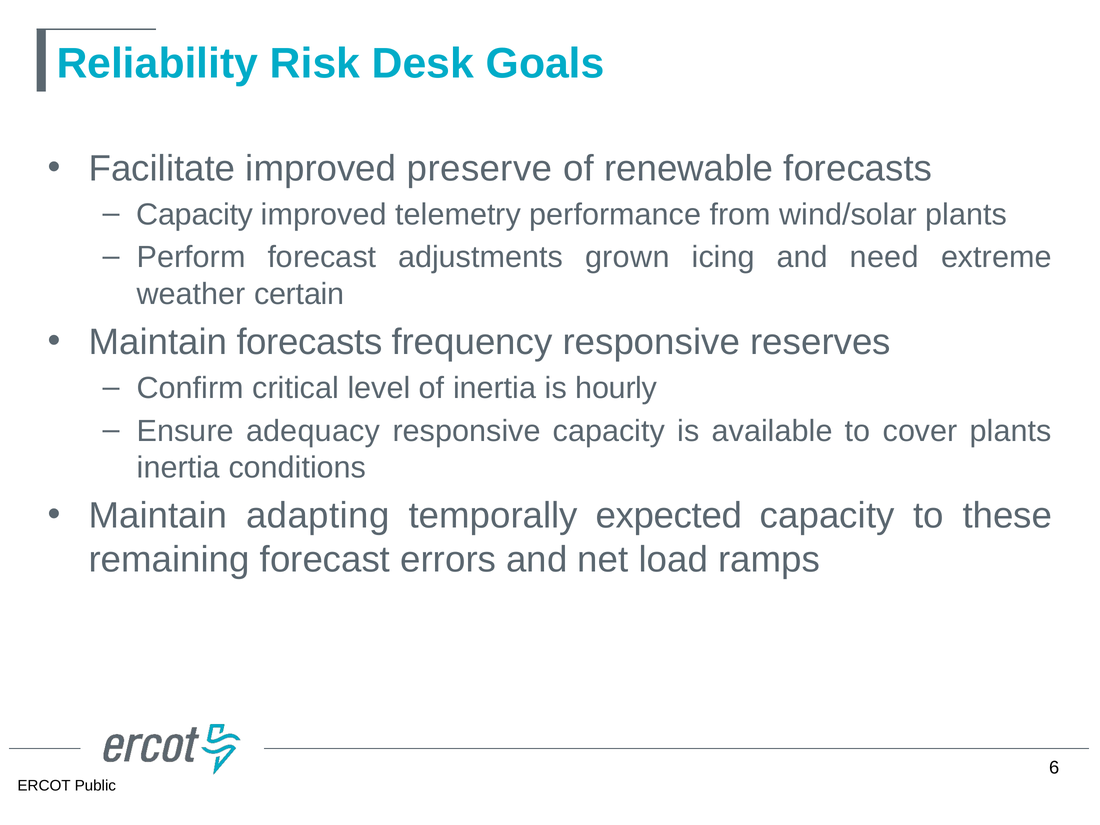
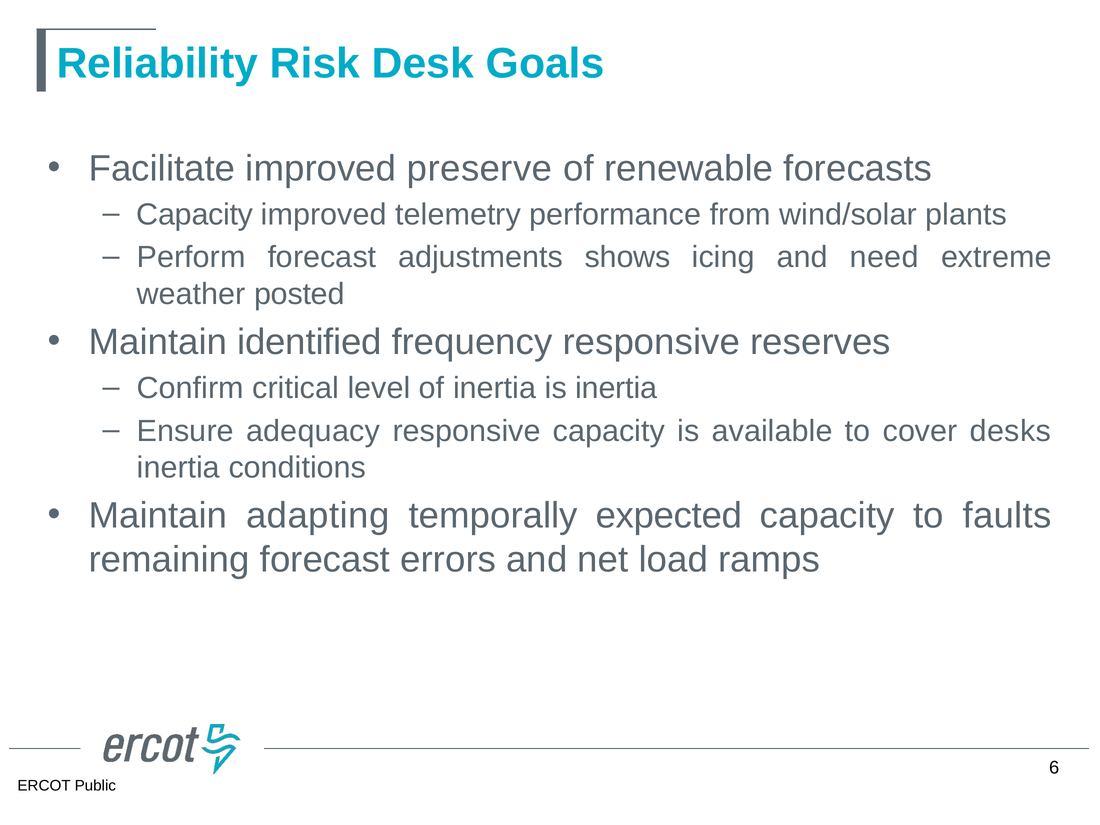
grown: grown -> shows (628, 257)
certain: certain -> posted (299, 294)
Maintain forecasts: forecasts -> identified (310, 342)
is hourly: hourly -> inertia (616, 388)
cover plants: plants -> desks (1010, 431)
these: these -> faults (1007, 516)
